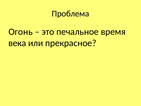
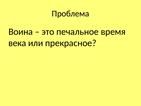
Огонь: Огонь -> Воина (21, 32)
